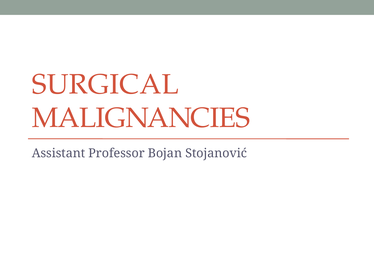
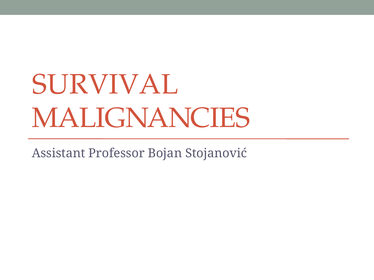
SURGICAL: SURGICAL -> SURVIVAL (105, 85)
